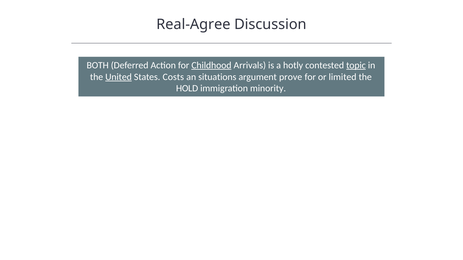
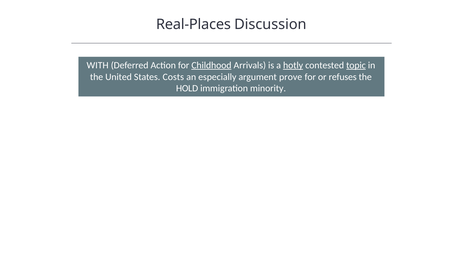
Real-Agree: Real-Agree -> Real-Places (193, 24)
BOTH: BOTH -> WITH (98, 65)
hotly underline: none -> present (293, 65)
United underline: present -> none (119, 77)
situations: situations -> especially (217, 77)
limited: limited -> refuses (343, 77)
